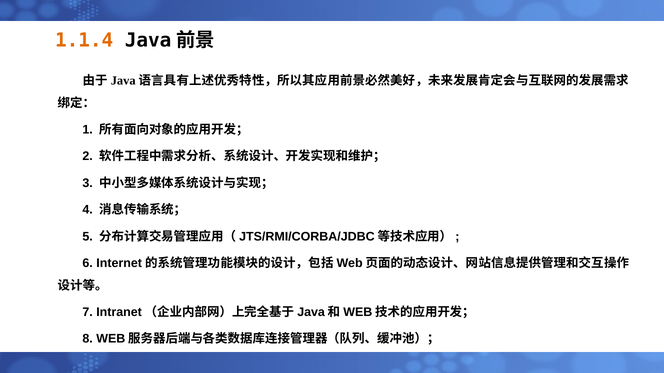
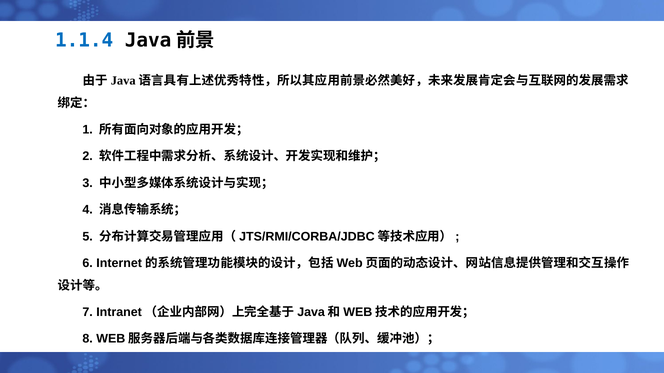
1.1.4 colour: orange -> blue (84, 40)
